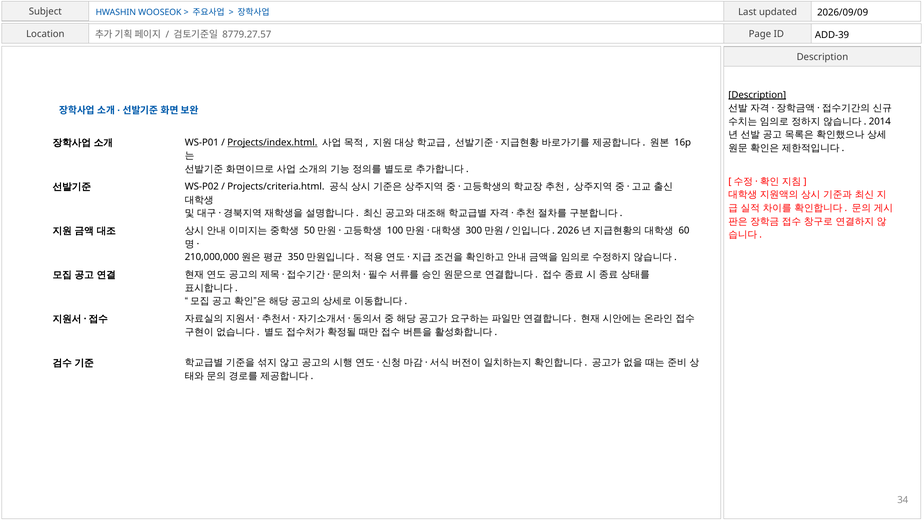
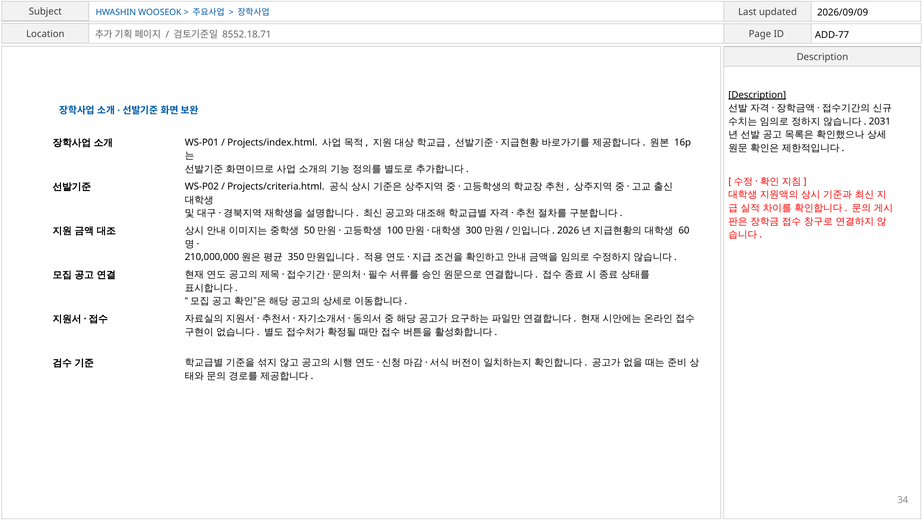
8779.27.57: 8779.27.57 -> 8552.18.71 (247, 34)
ADD-39: ADD-39 -> ADD-77 (832, 35)
2014: 2014 -> 2031 (880, 121)
Projects/index.html underline: present -> none (272, 142)
